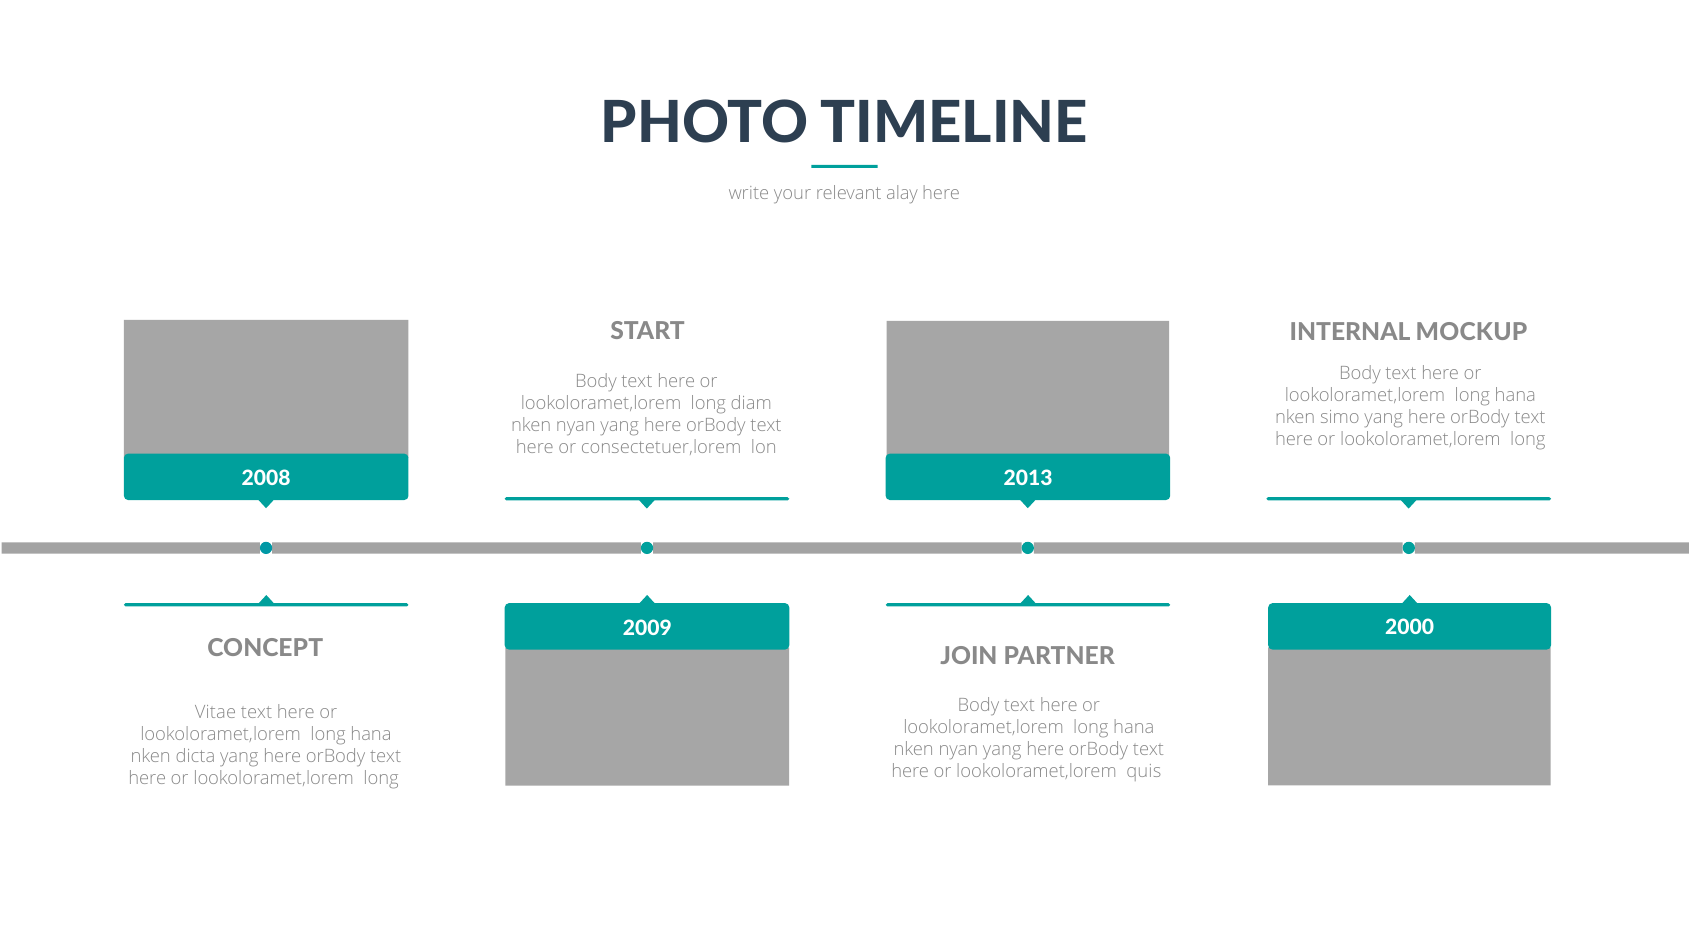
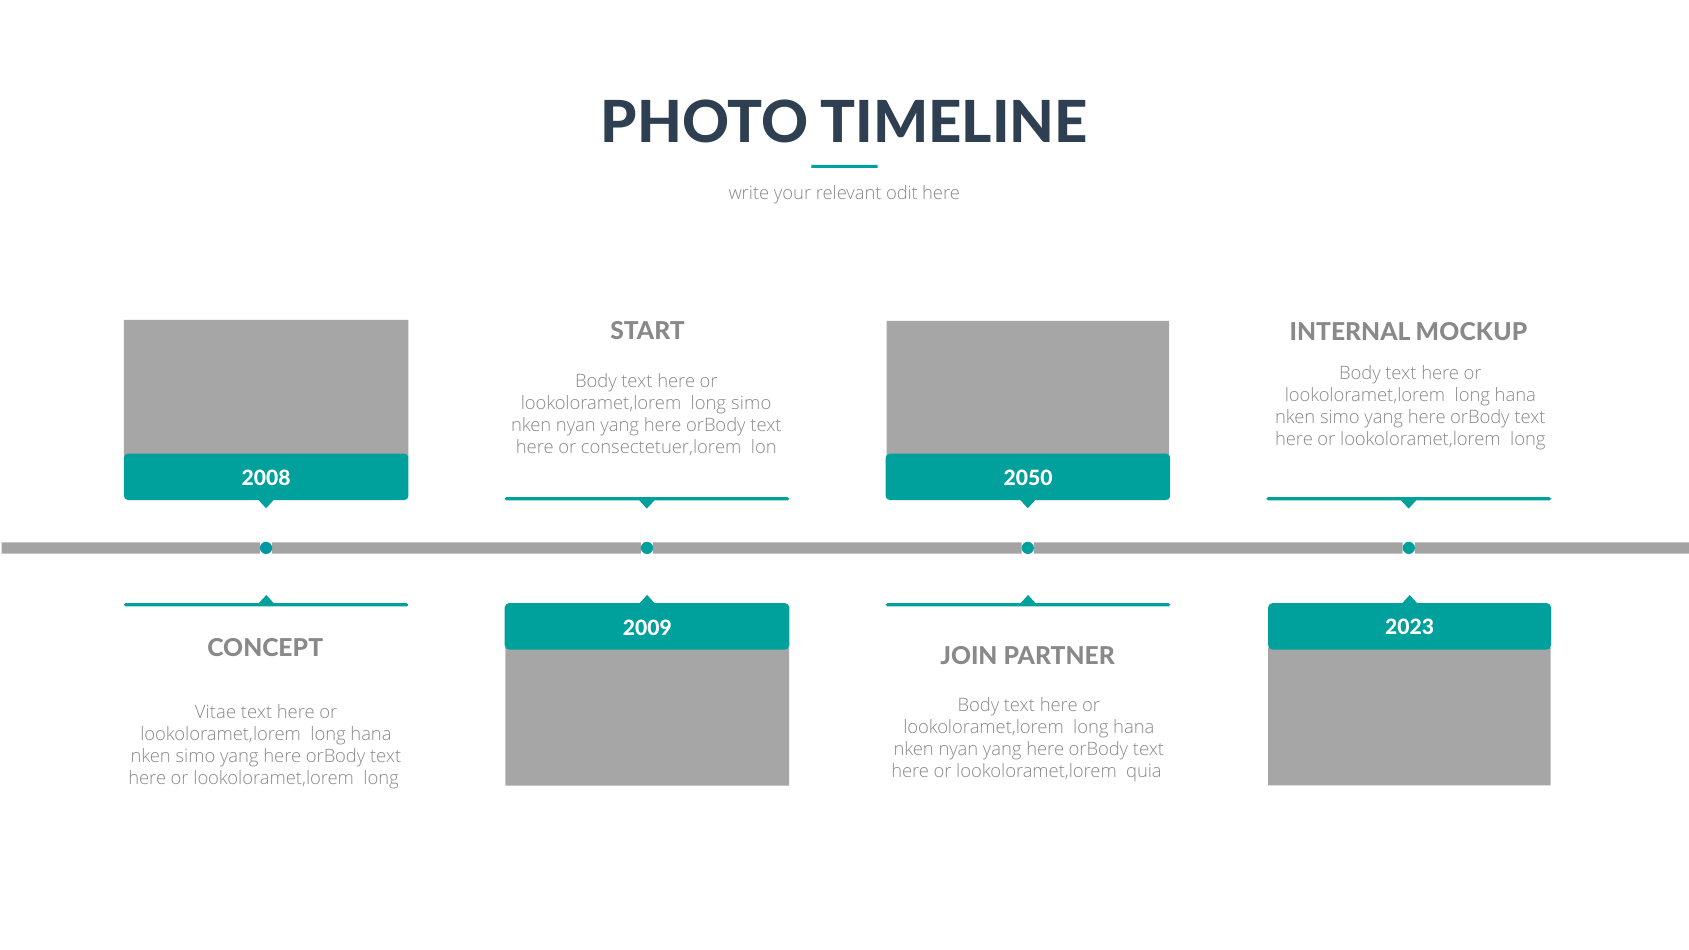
alay: alay -> odit (902, 193)
long diam: diam -> simo (751, 403)
2013: 2013 -> 2050 (1028, 479)
2000: 2000 -> 2023 (1410, 628)
dicta: dicta -> simo (196, 757)
quis: quis -> quia (1144, 771)
